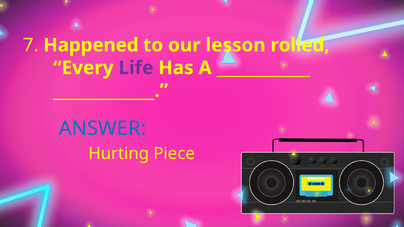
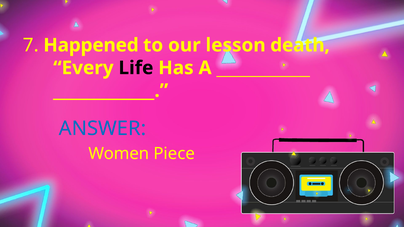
rolled: rolled -> death (300, 45)
Life colour: purple -> black (136, 68)
Hurting: Hurting -> Women (119, 154)
